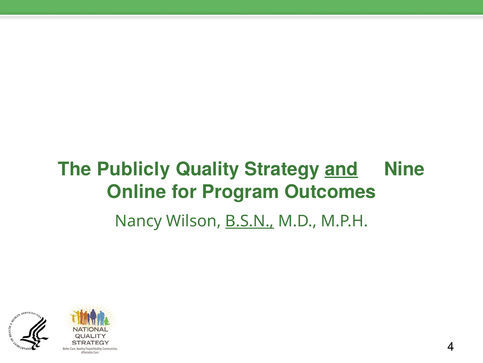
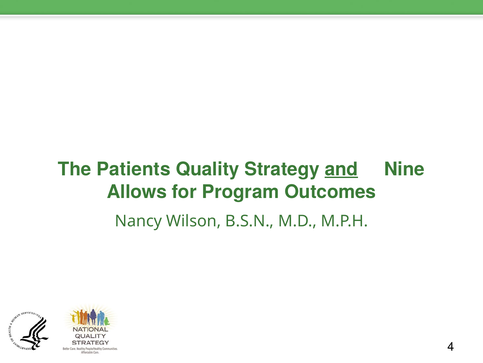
Publicly: Publicly -> Patients (133, 169)
Online: Online -> Allows (137, 191)
B.S.N underline: present -> none (250, 221)
